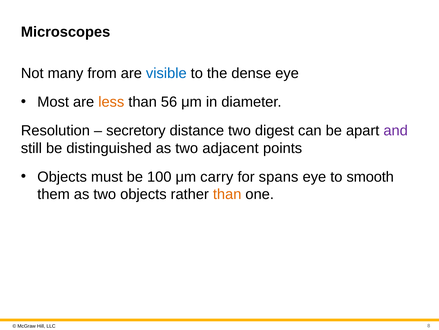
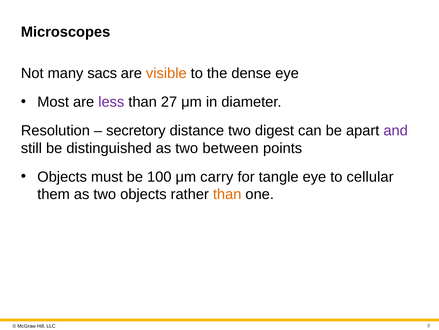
from: from -> sacs (102, 73)
visible colour: blue -> orange (166, 73)
less colour: orange -> purple (111, 102)
56: 56 -> 27 (169, 102)
adjacent: adjacent -> between (231, 148)
spans: spans -> tangle (279, 176)
smooth: smooth -> cellular (370, 176)
